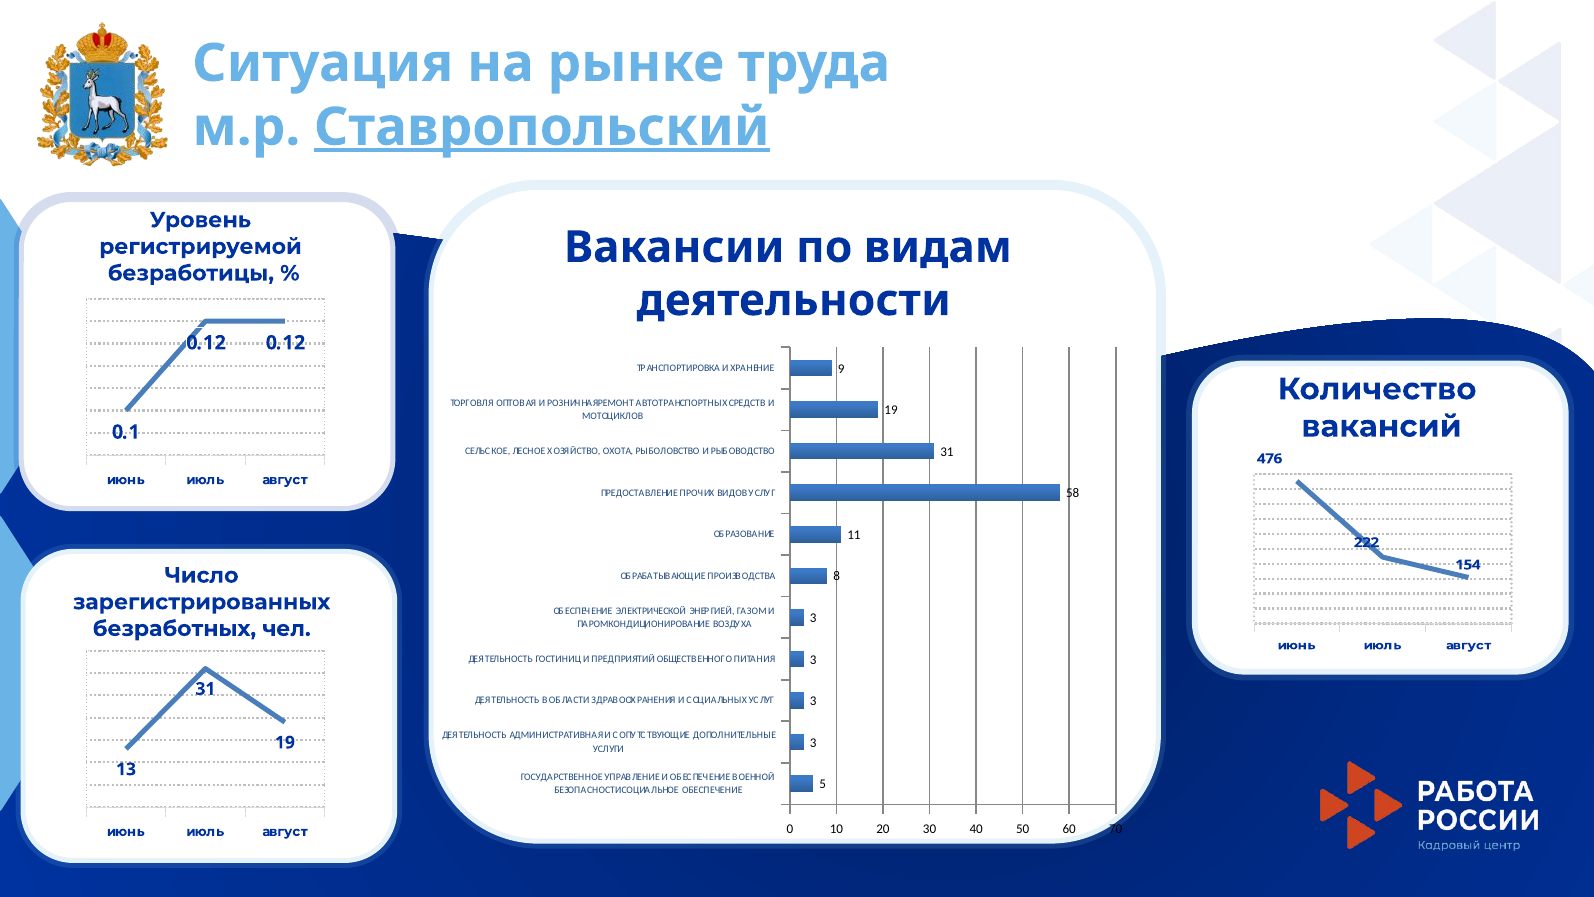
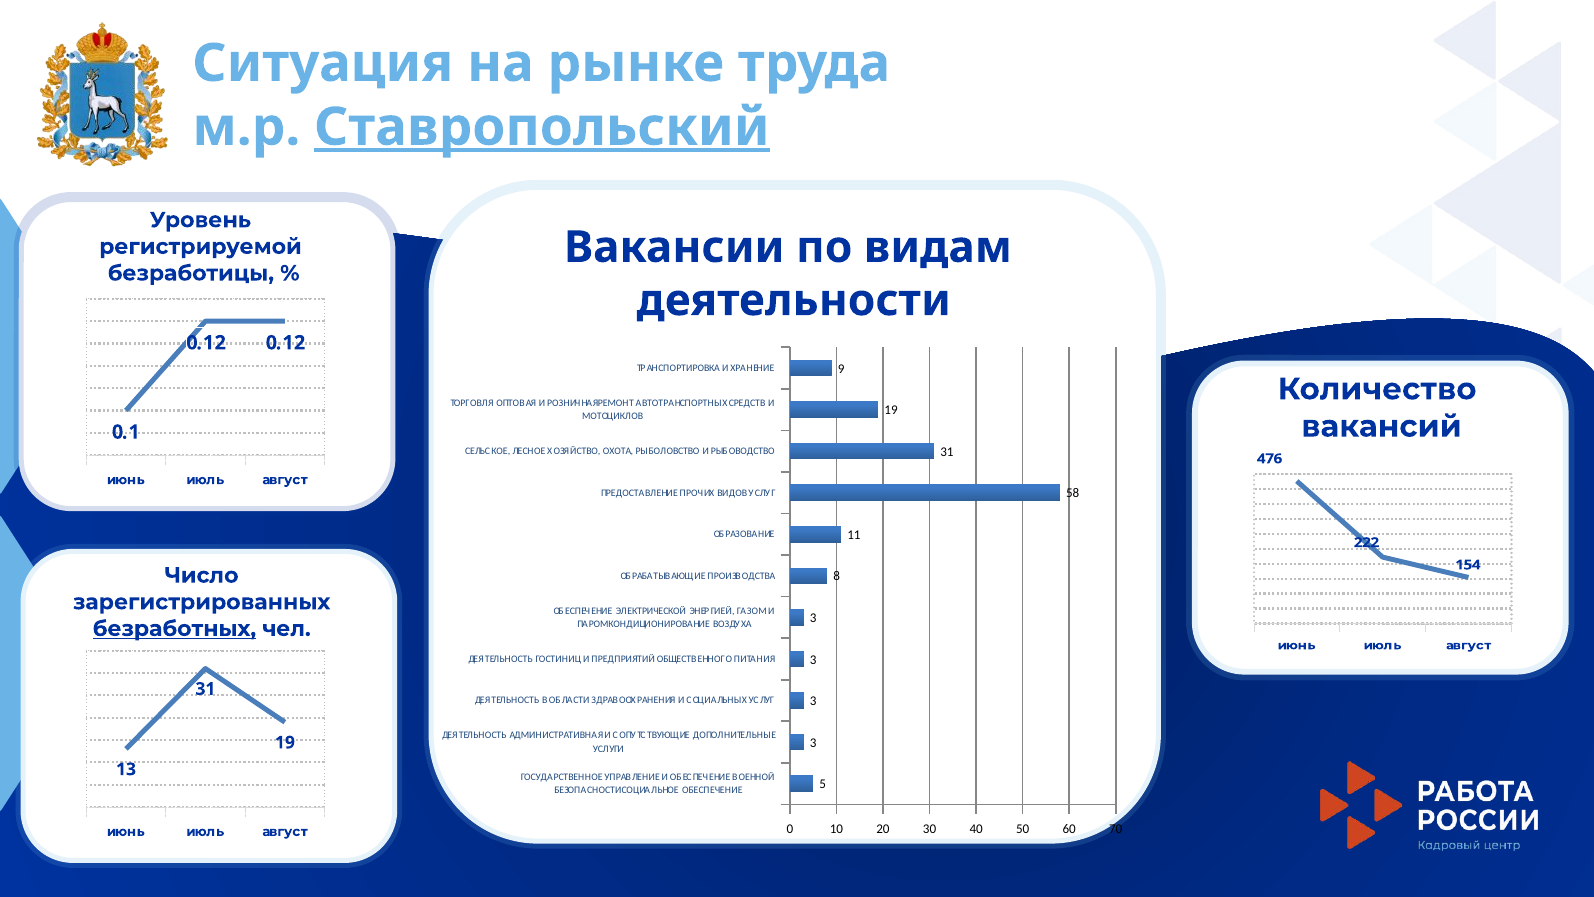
безработных underline: none -> present (174, 628)
